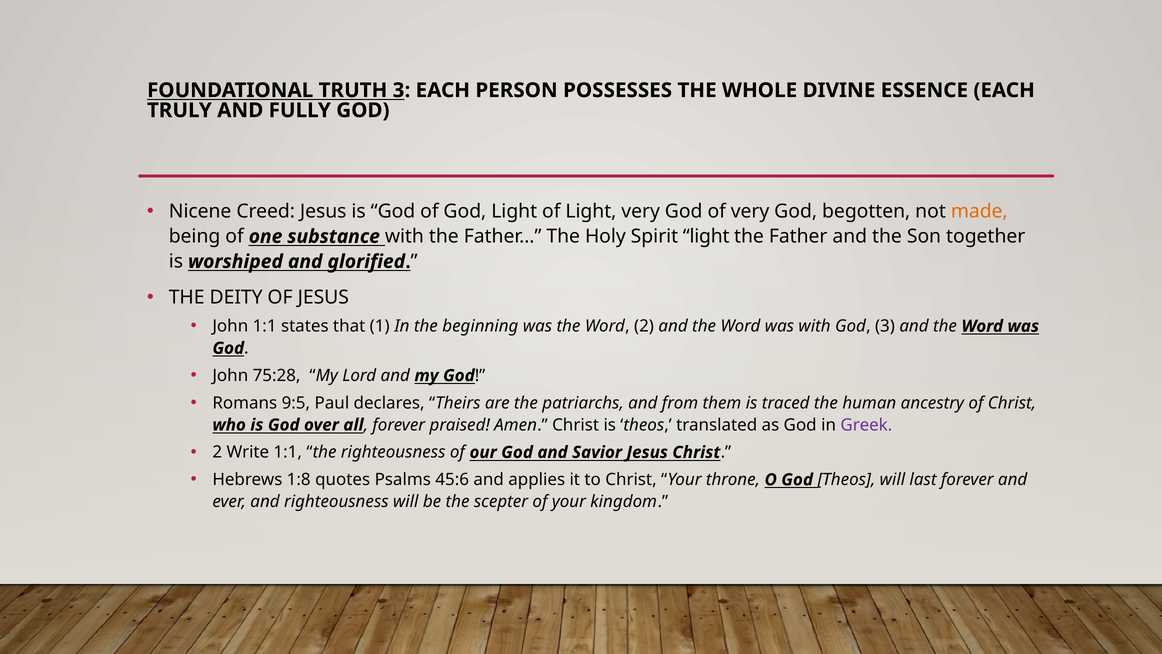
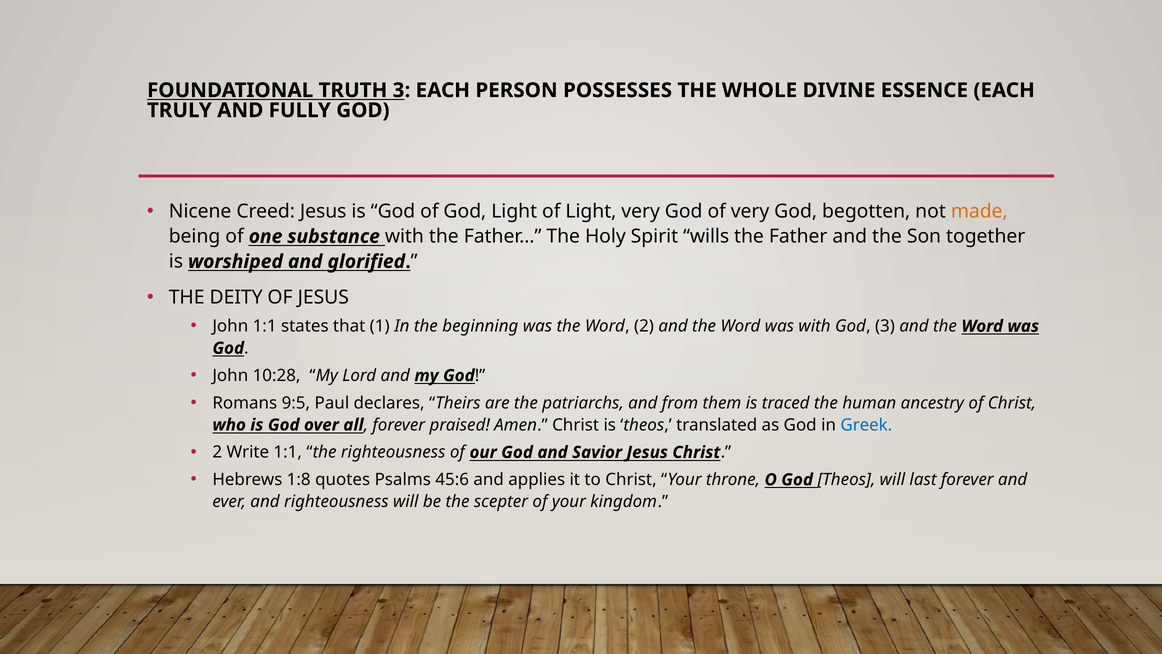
Spirit light: light -> wills (706, 236)
75:28: 75:28 -> 10:28 (277, 375)
Greek colour: purple -> blue (866, 425)
